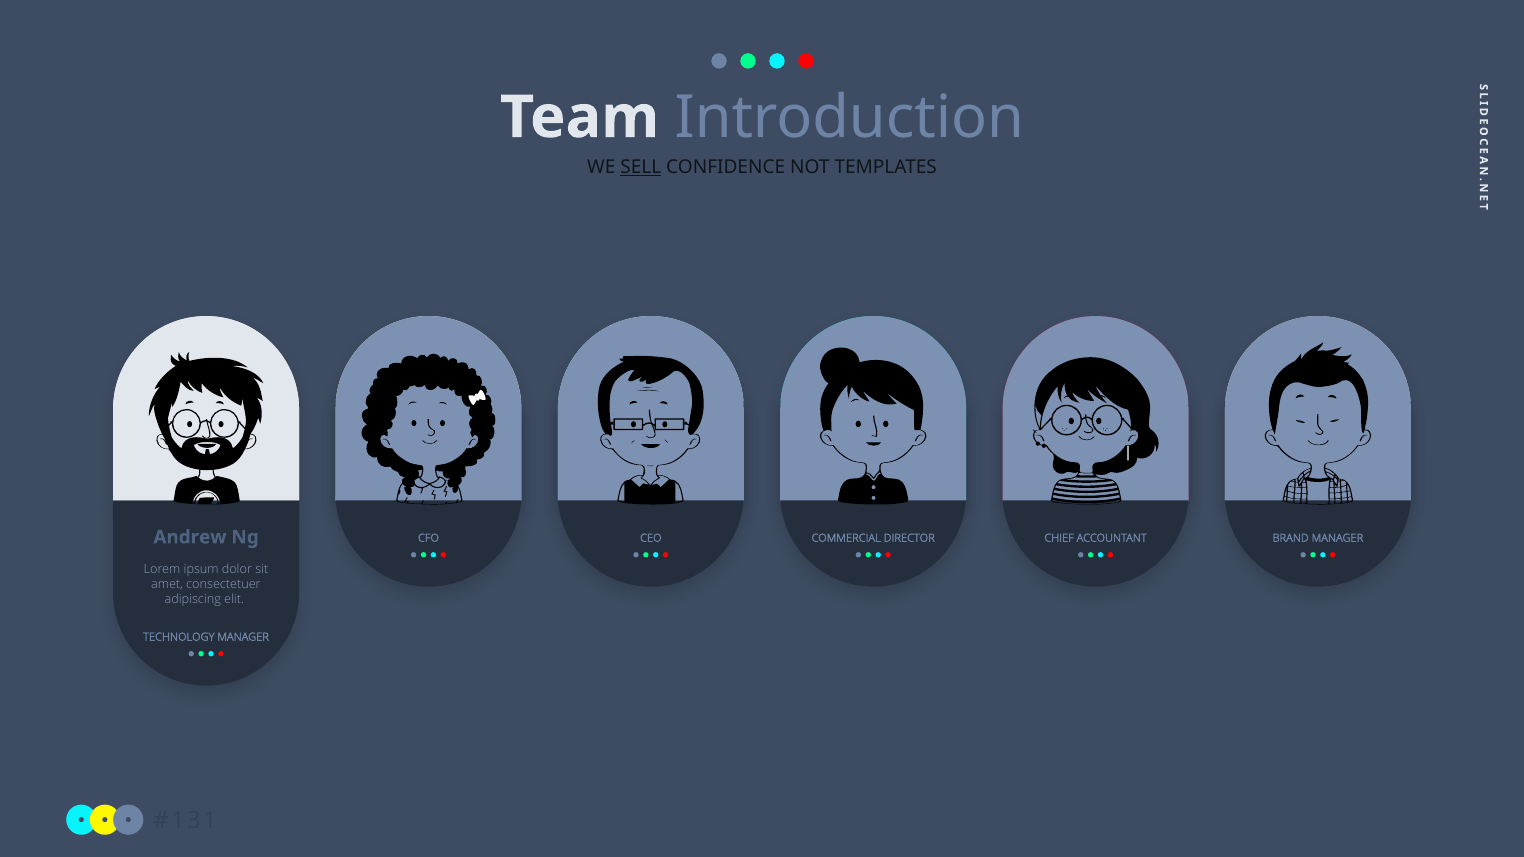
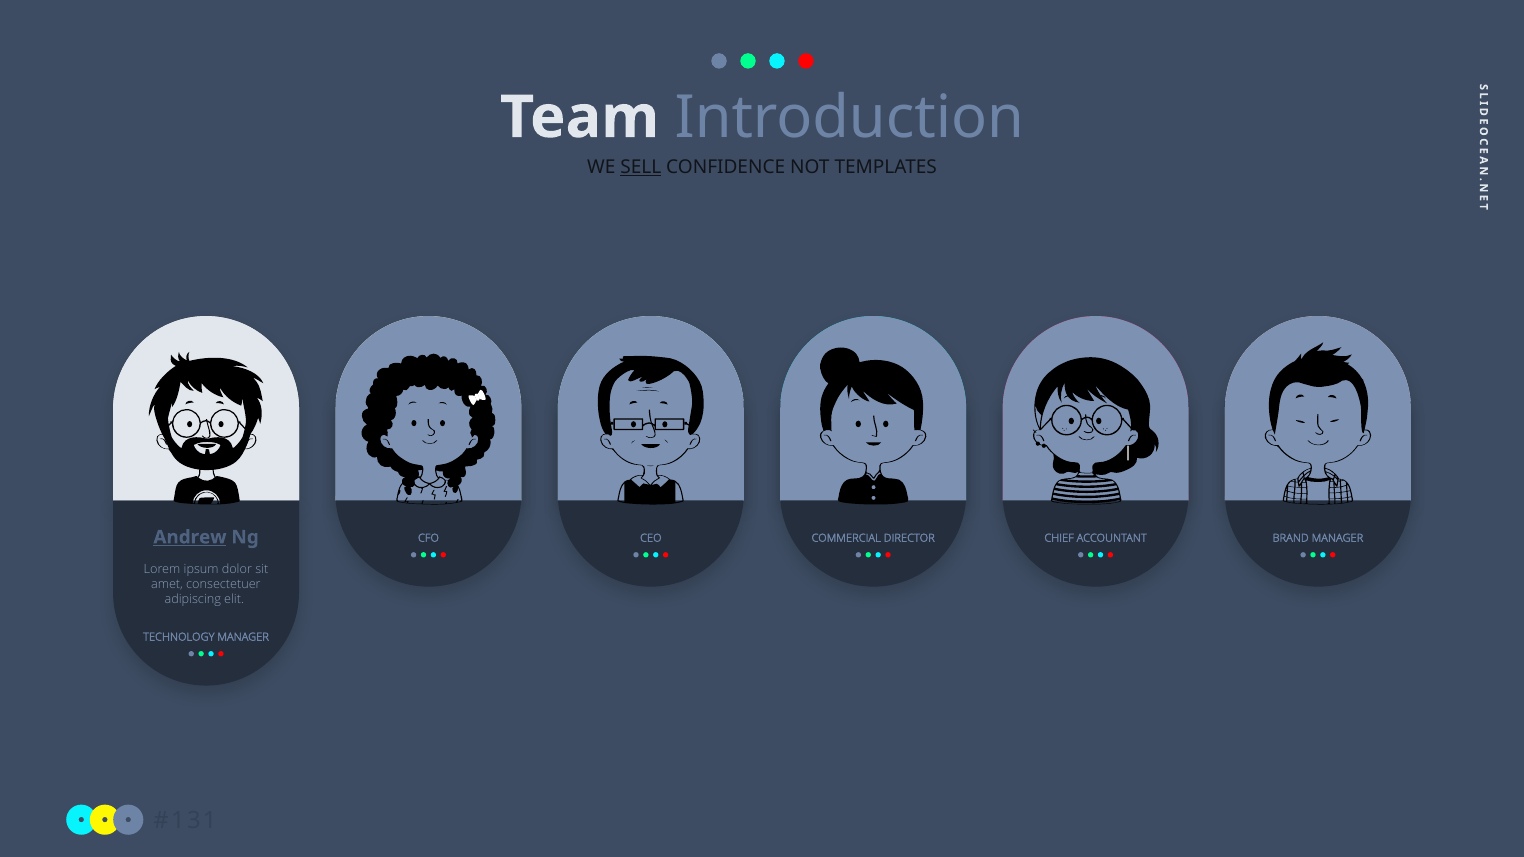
Andrew underline: none -> present (190, 537)
